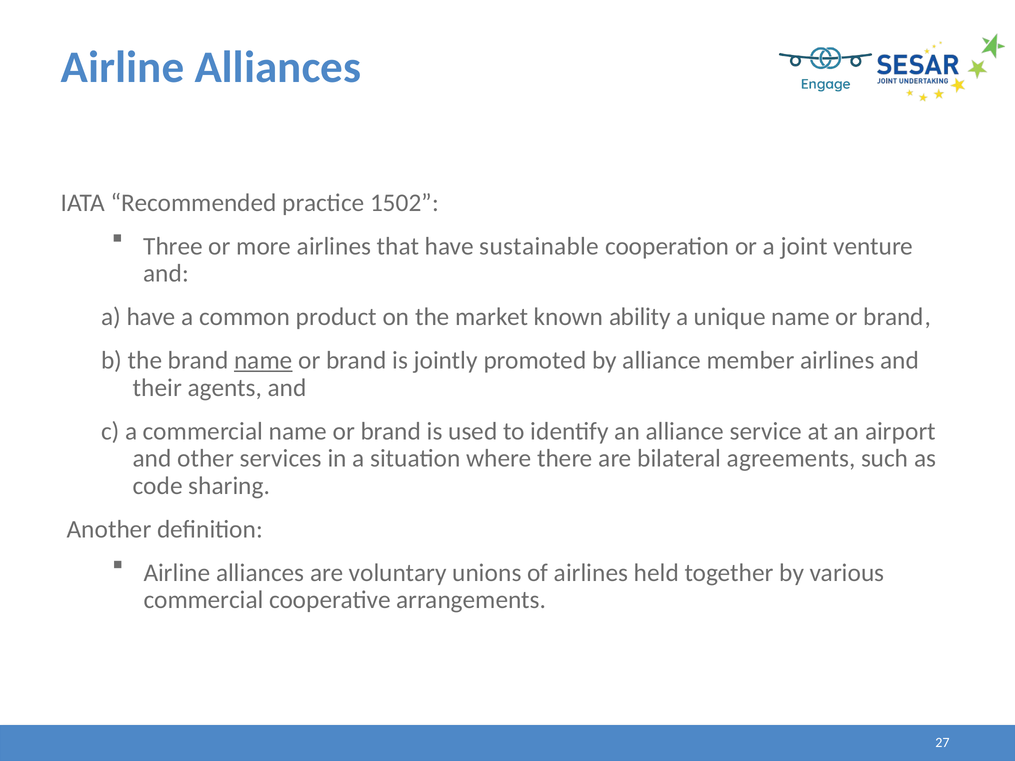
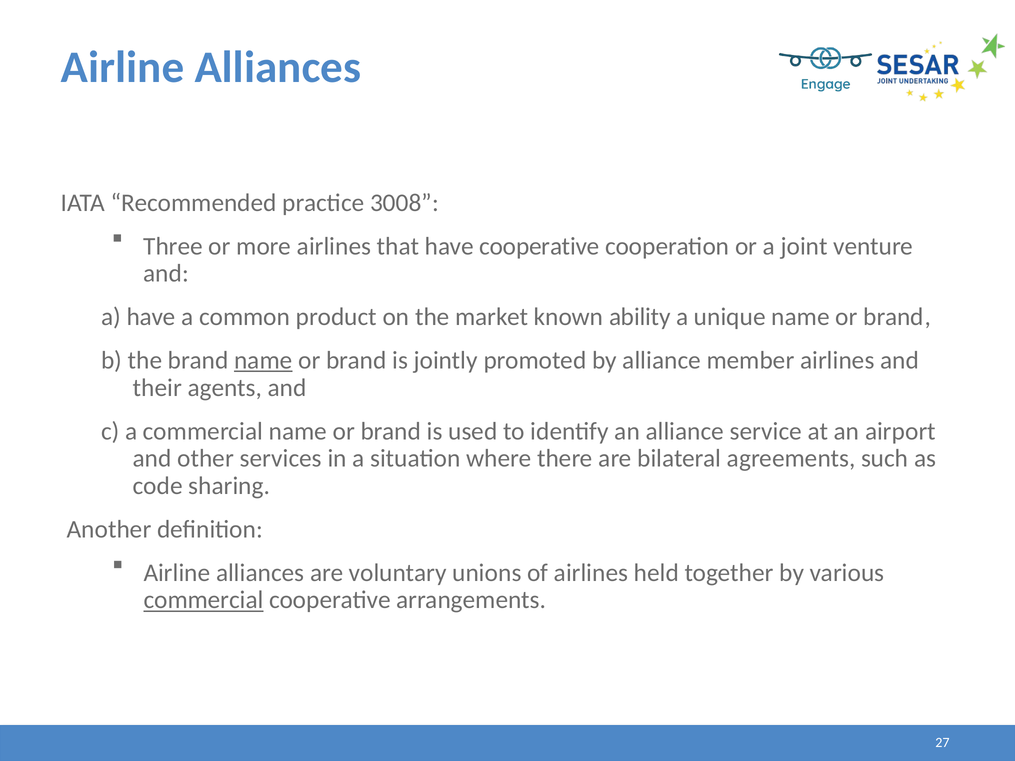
1502: 1502 -> 3008 (404, 203)
have sustainable: sustainable -> cooperative (539, 246)
commercial underline: none -> present (204, 600)
